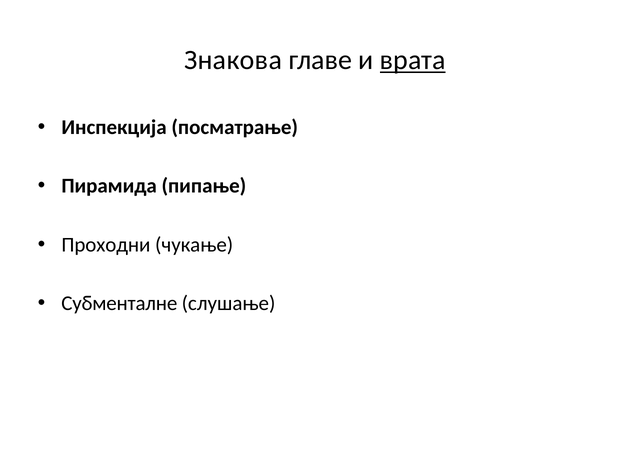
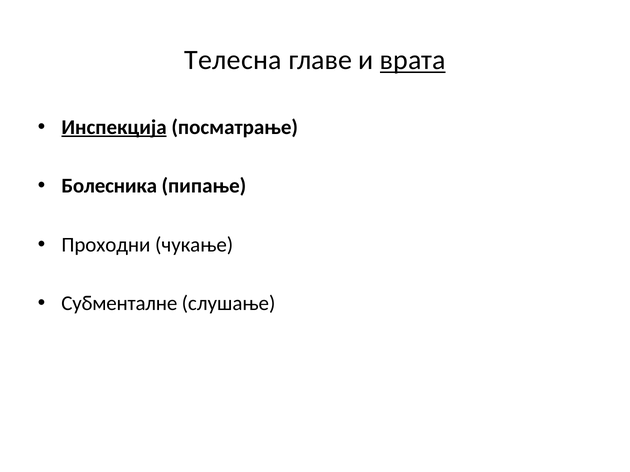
Знакова: Знакова -> Телесна (233, 60)
Инспекција underline: none -> present (114, 127)
Пирамида: Пирамида -> Болесника (109, 186)
